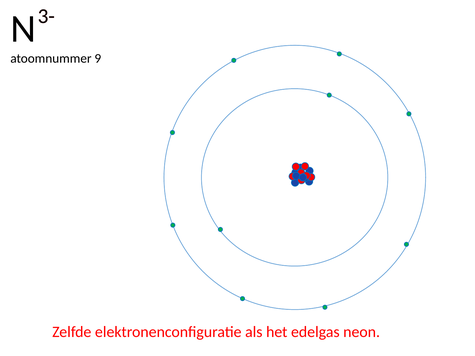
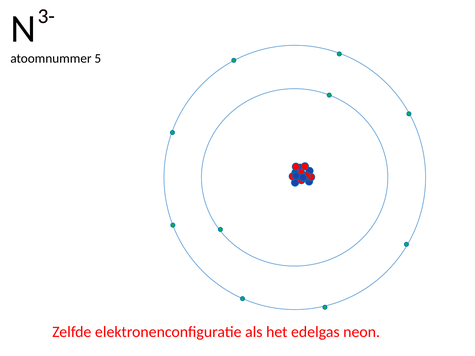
9: 9 -> 5 (98, 59)
